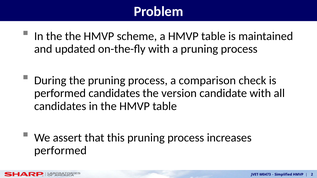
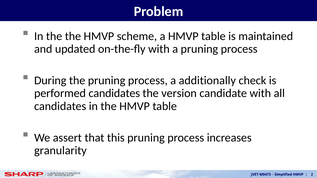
comparison: comparison -> additionally (207, 81)
performed: performed -> granularity (60, 151)
